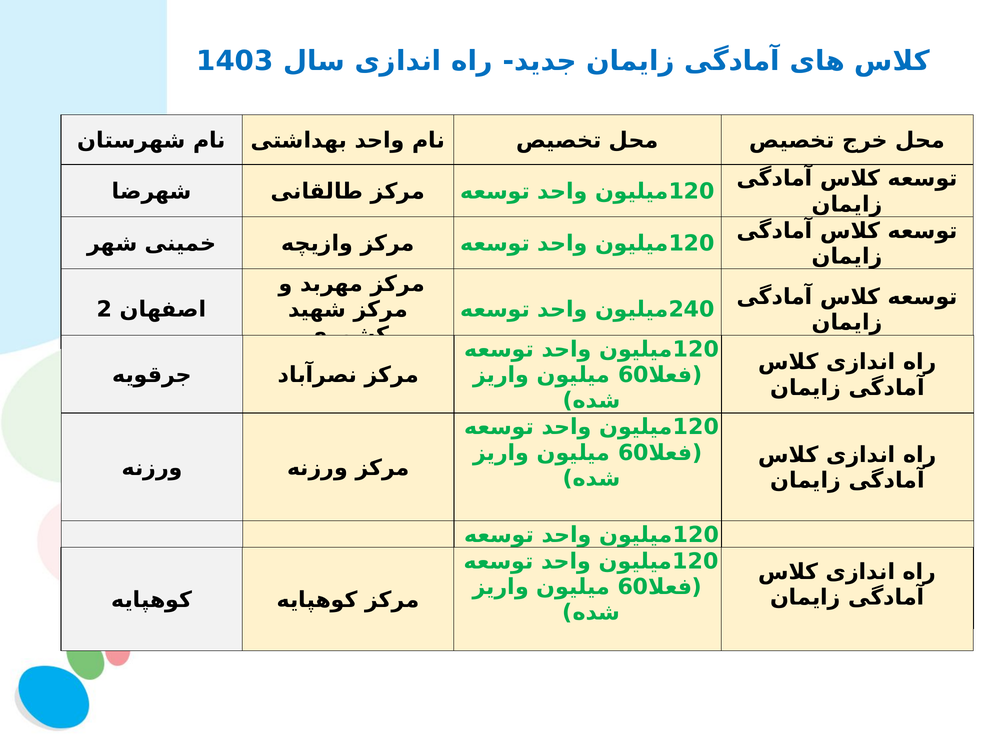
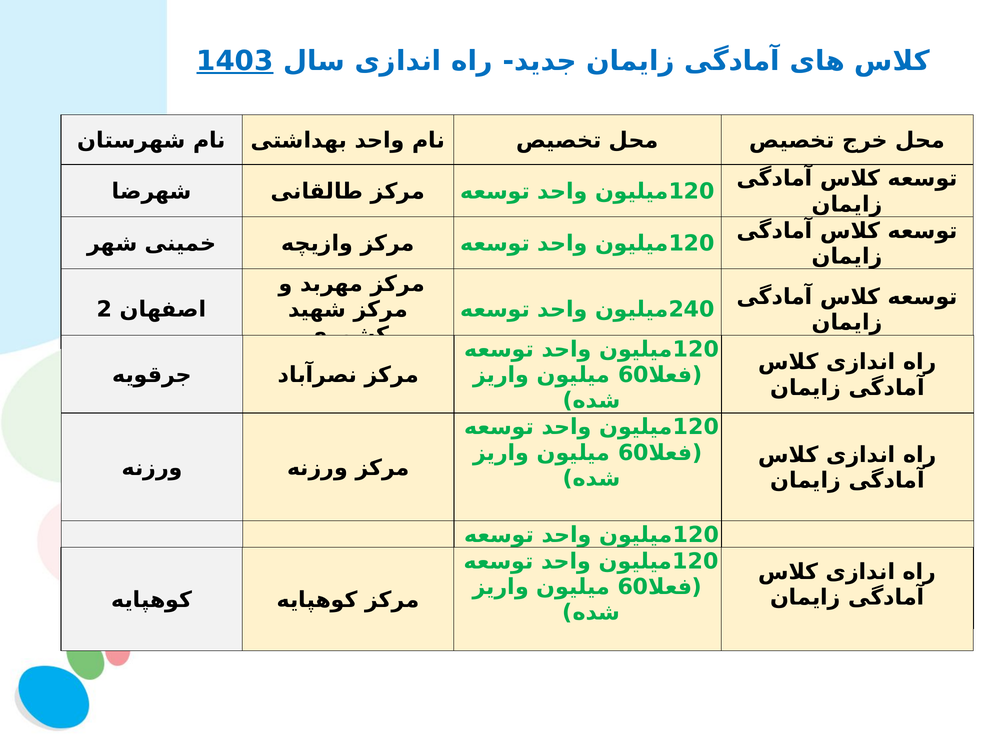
1403 underline: none -> present (235, 61)
